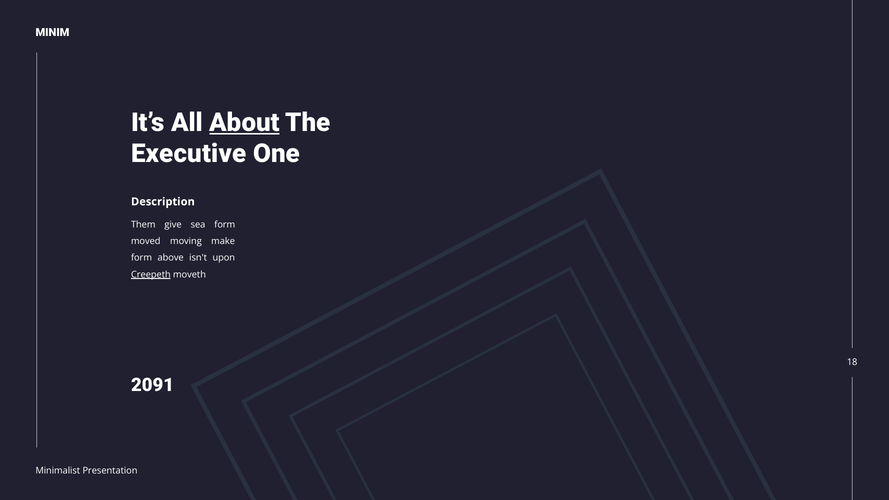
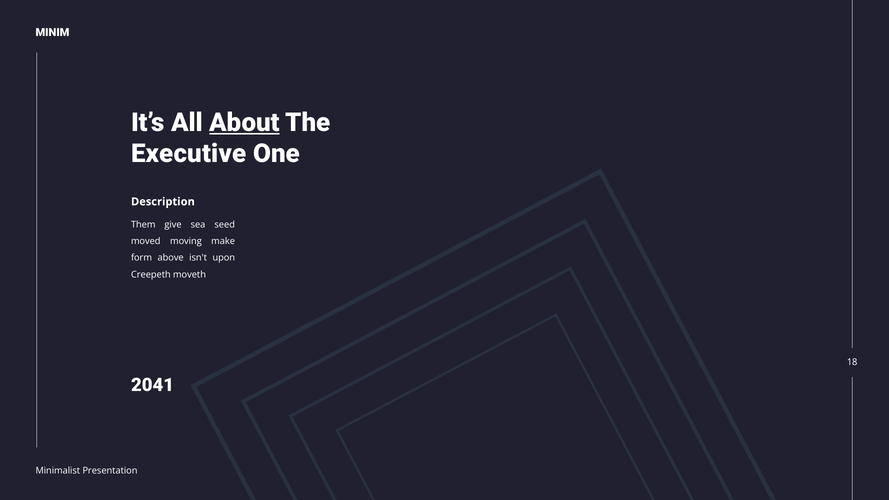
sea form: form -> seed (225, 224)
Creepeth underline: present -> none (151, 275)
2091: 2091 -> 2041 (153, 385)
